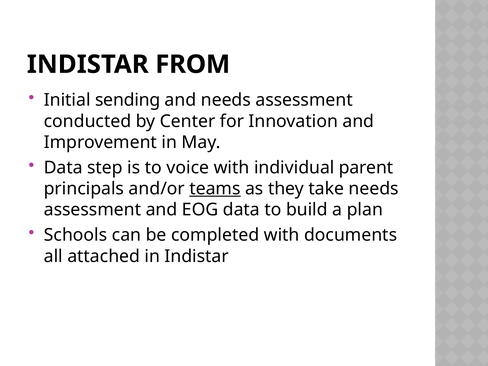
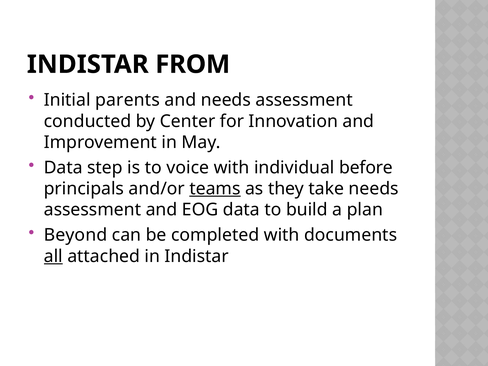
sending: sending -> parents (128, 100)
parent: parent -> before (366, 168)
Schools: Schools -> Beyond (76, 235)
all underline: none -> present (53, 256)
